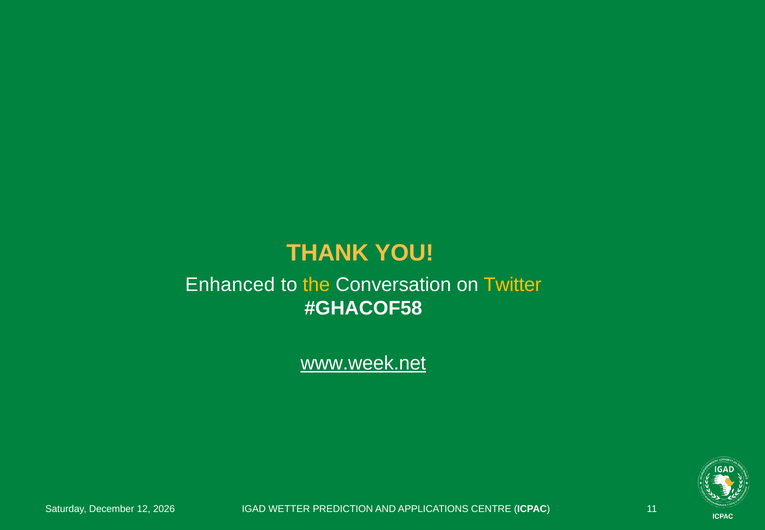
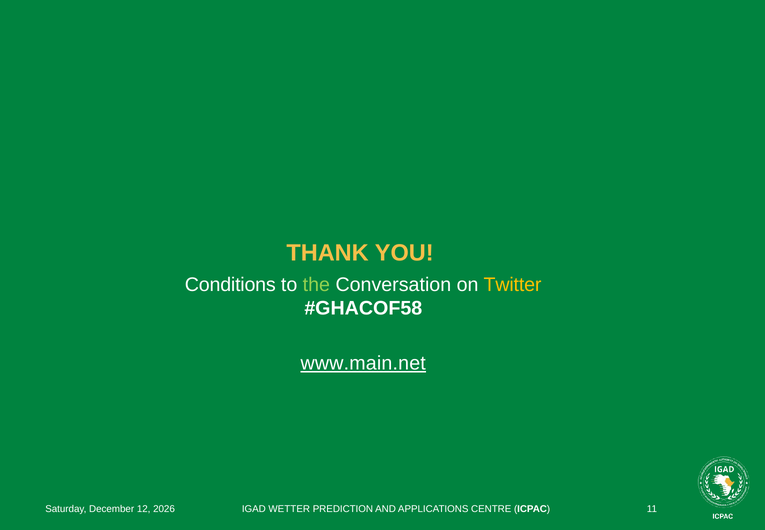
Enhanced: Enhanced -> Conditions (230, 284)
the colour: yellow -> light green (316, 284)
www.week.net: www.week.net -> www.main.net (363, 363)
